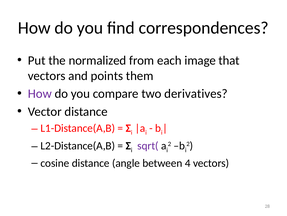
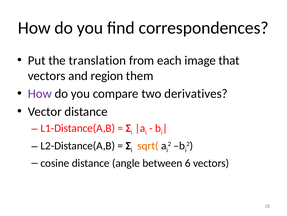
normalized: normalized -> translation (97, 60)
points: points -> region (107, 76)
sqrt( colour: purple -> orange (148, 145)
4: 4 -> 6 (188, 163)
